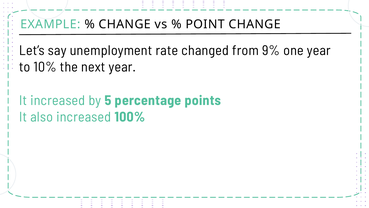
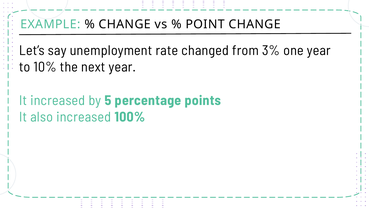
9%: 9% -> 3% (271, 50)
